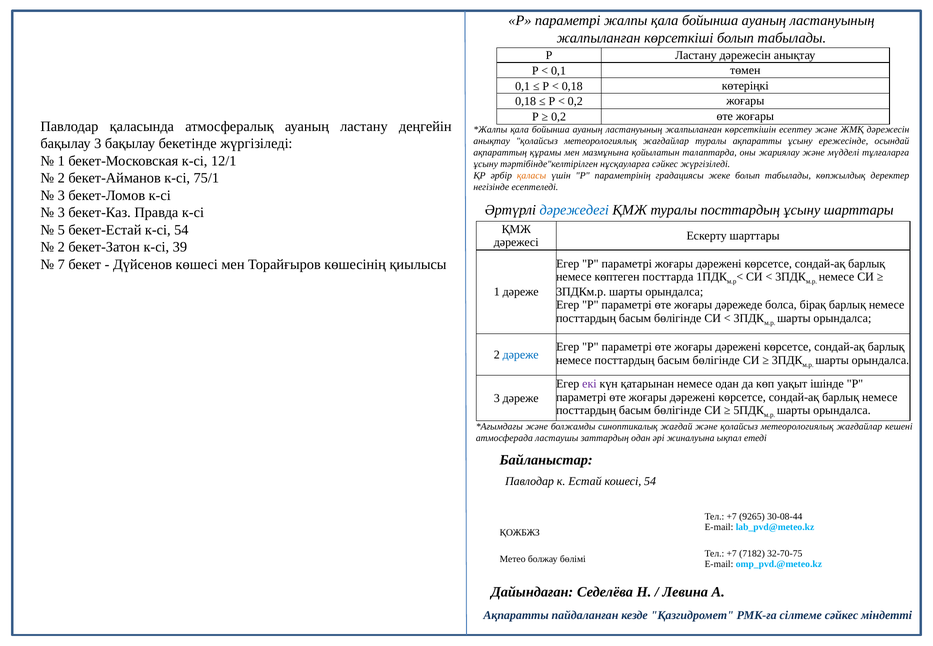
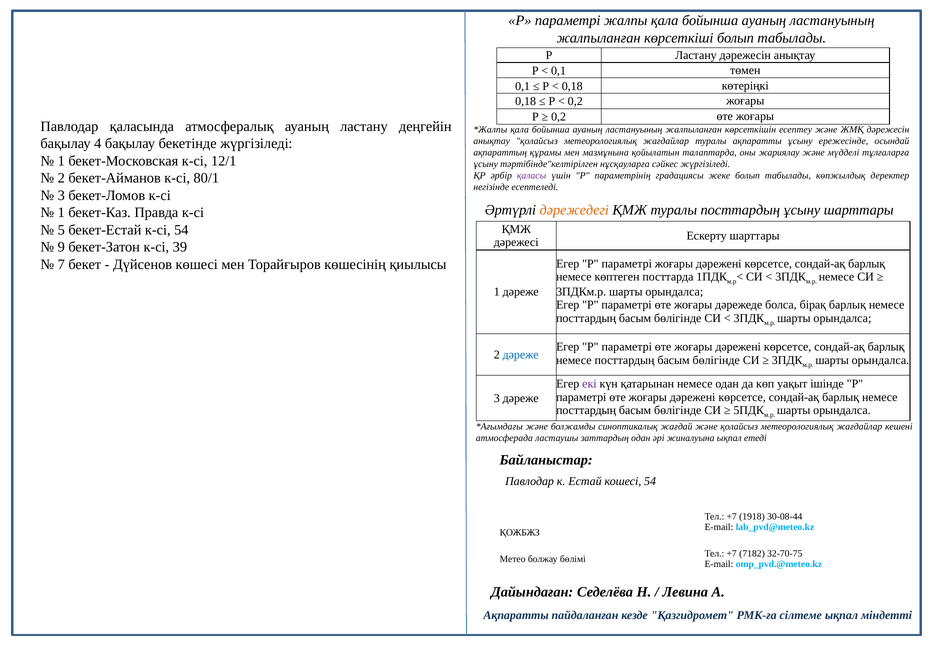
бақылау 3: 3 -> 4 (98, 144)
қаласы colour: orange -> purple (532, 176)
75/1: 75/1 -> 80/1 (206, 178)
дәрежедегі colour: blue -> orange (574, 210)
3: 3 -> 1 (61, 213)
2: 2 -> 9 (61, 247)
9265: 9265 -> 1918 (752, 516)
сілтеме сәйкес: сәйкес -> ықпал (841, 615)
